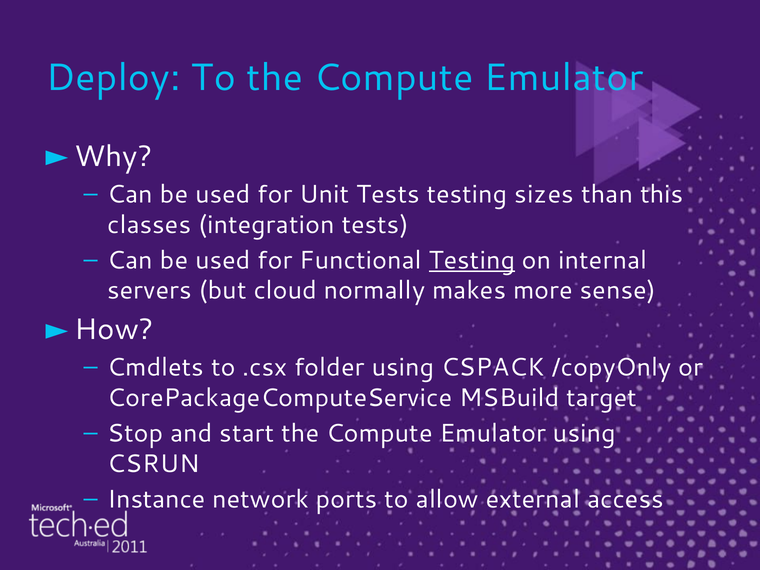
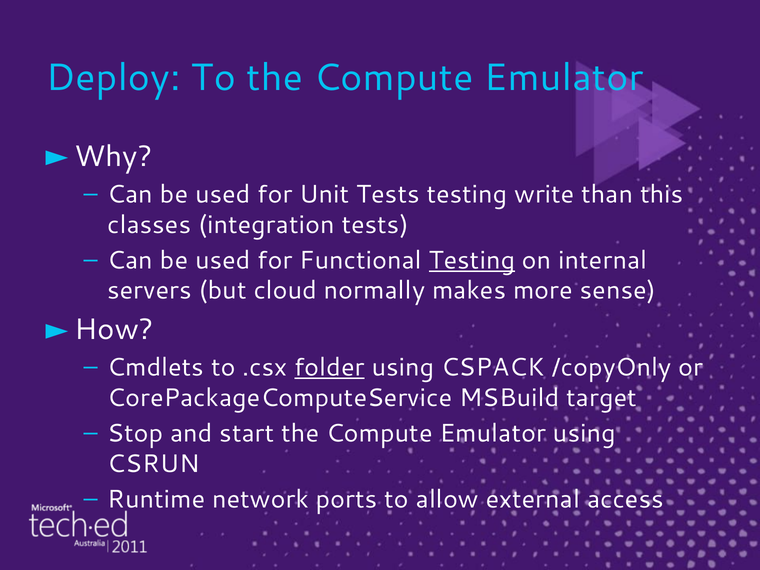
sizes: sizes -> write (544, 194)
folder underline: none -> present (329, 367)
Instance: Instance -> Runtime (156, 499)
